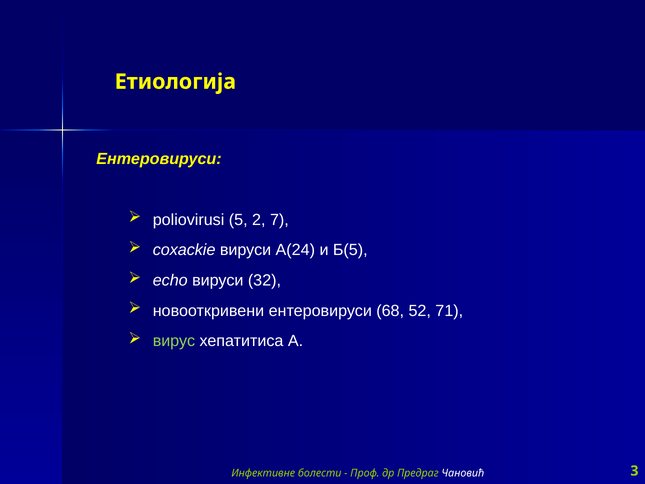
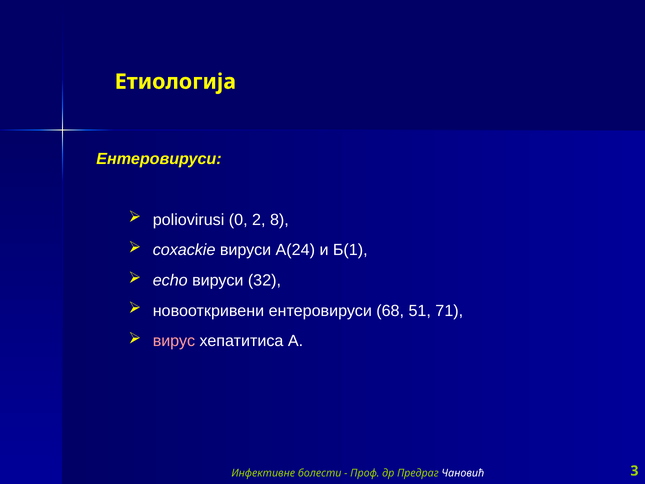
5: 5 -> 0 (238, 220)
7: 7 -> 8 (279, 220)
Б(5: Б(5 -> Б(1 (350, 250)
52: 52 -> 51 (420, 311)
вирус colour: light green -> pink (174, 341)
